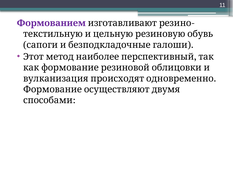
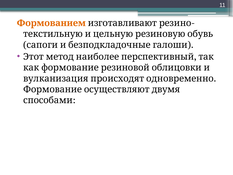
Формованием colour: purple -> orange (51, 23)
